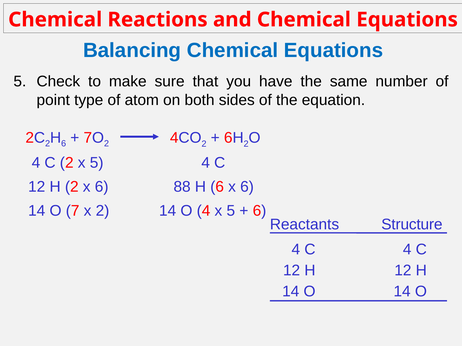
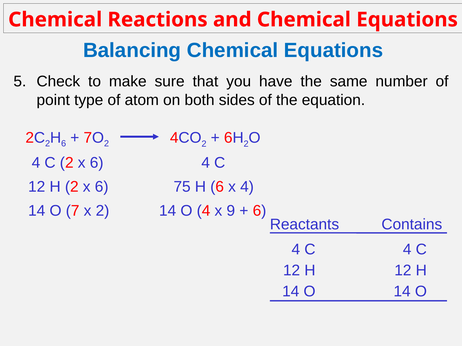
C 2 x 5: 5 -> 6 (97, 163)
88: 88 -> 75 (182, 187)
6 x 6: 6 -> 4 (247, 187)
4 x 5: 5 -> 9 (231, 211)
Structure: Structure -> Contains (412, 225)
